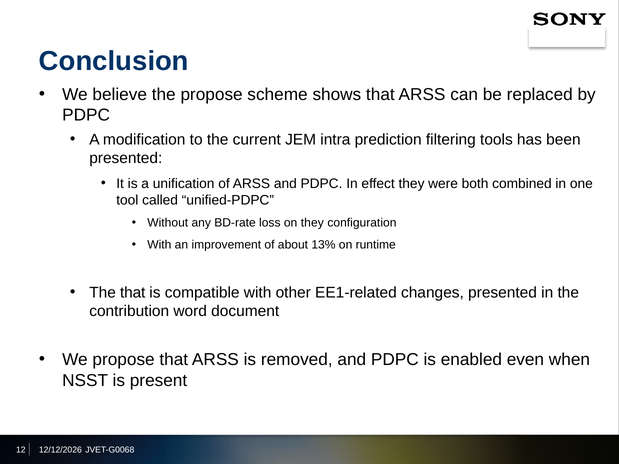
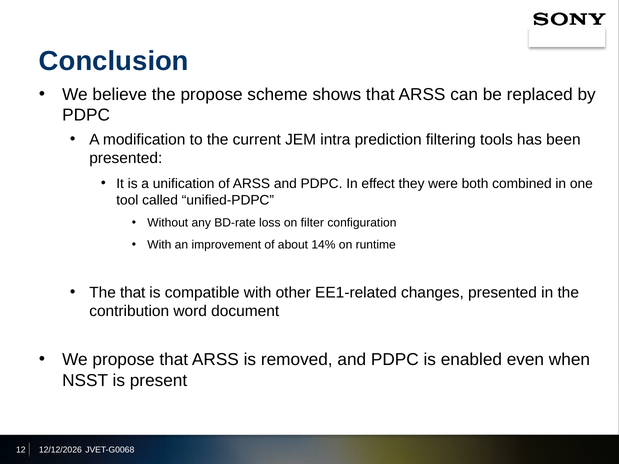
on they: they -> filter (312, 223)
13%: 13% -> 14% (323, 245)
